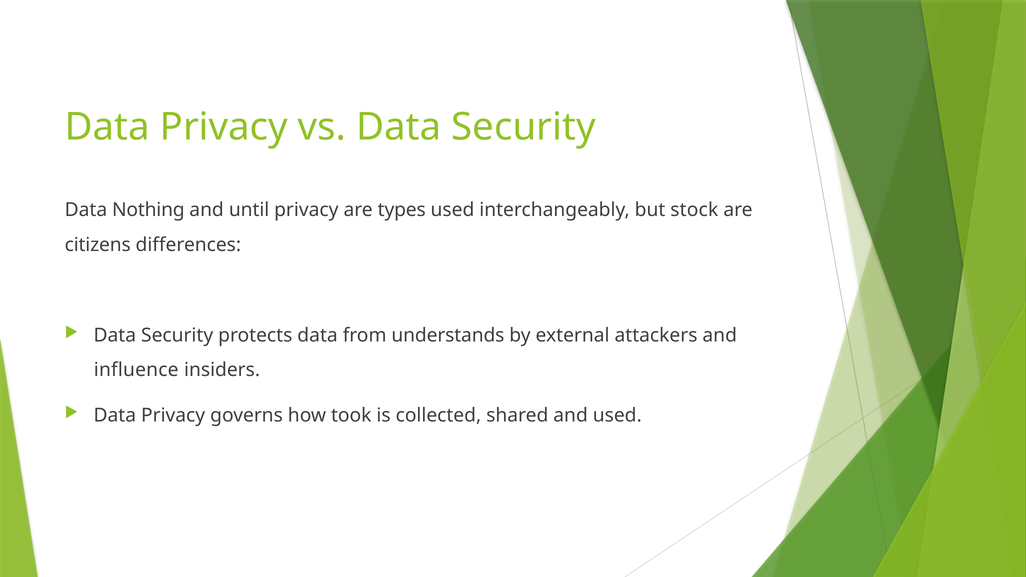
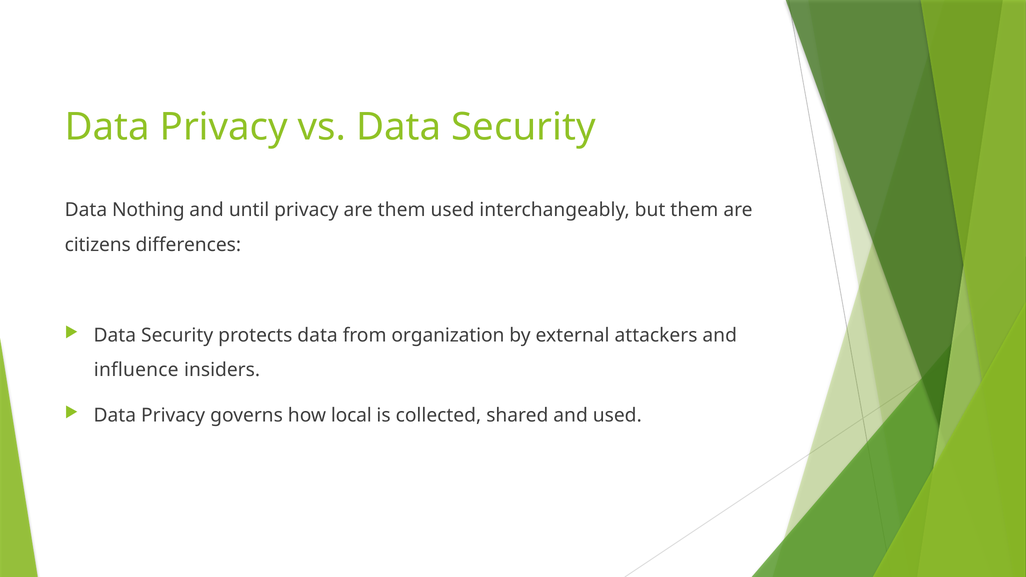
are types: types -> them (402, 210)
but stock: stock -> them (694, 210)
understands: understands -> organization (448, 335)
took: took -> local (351, 415)
